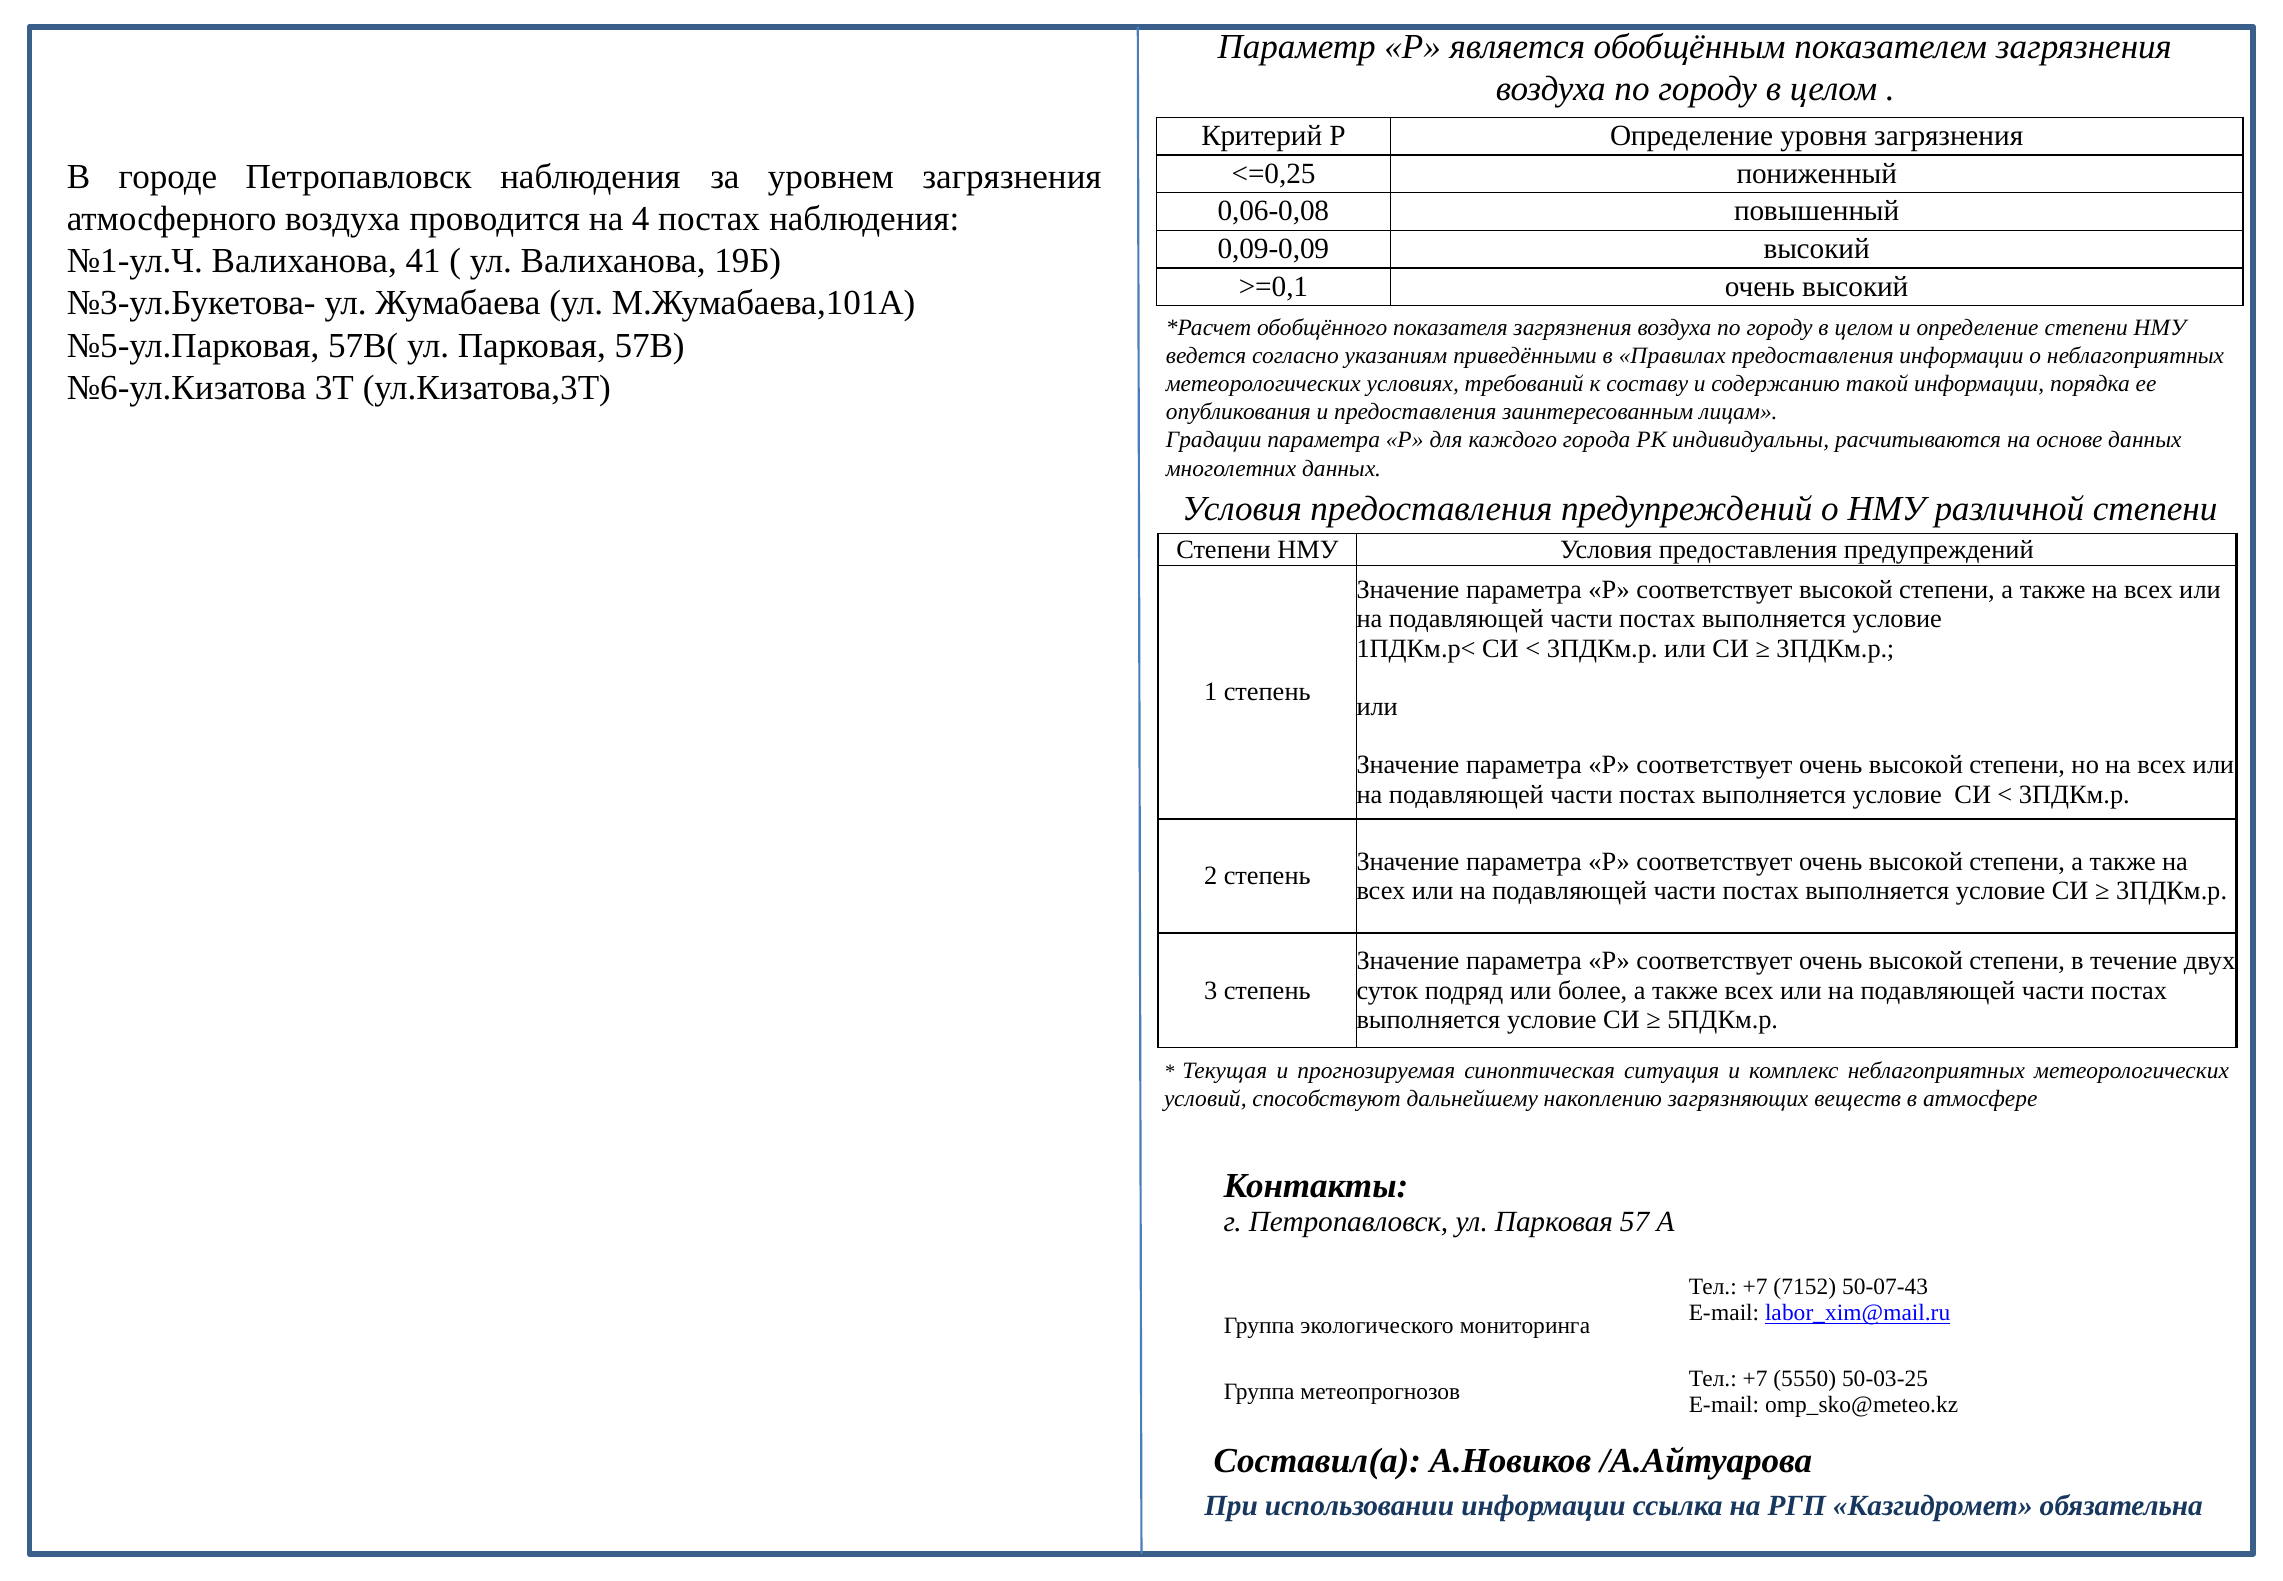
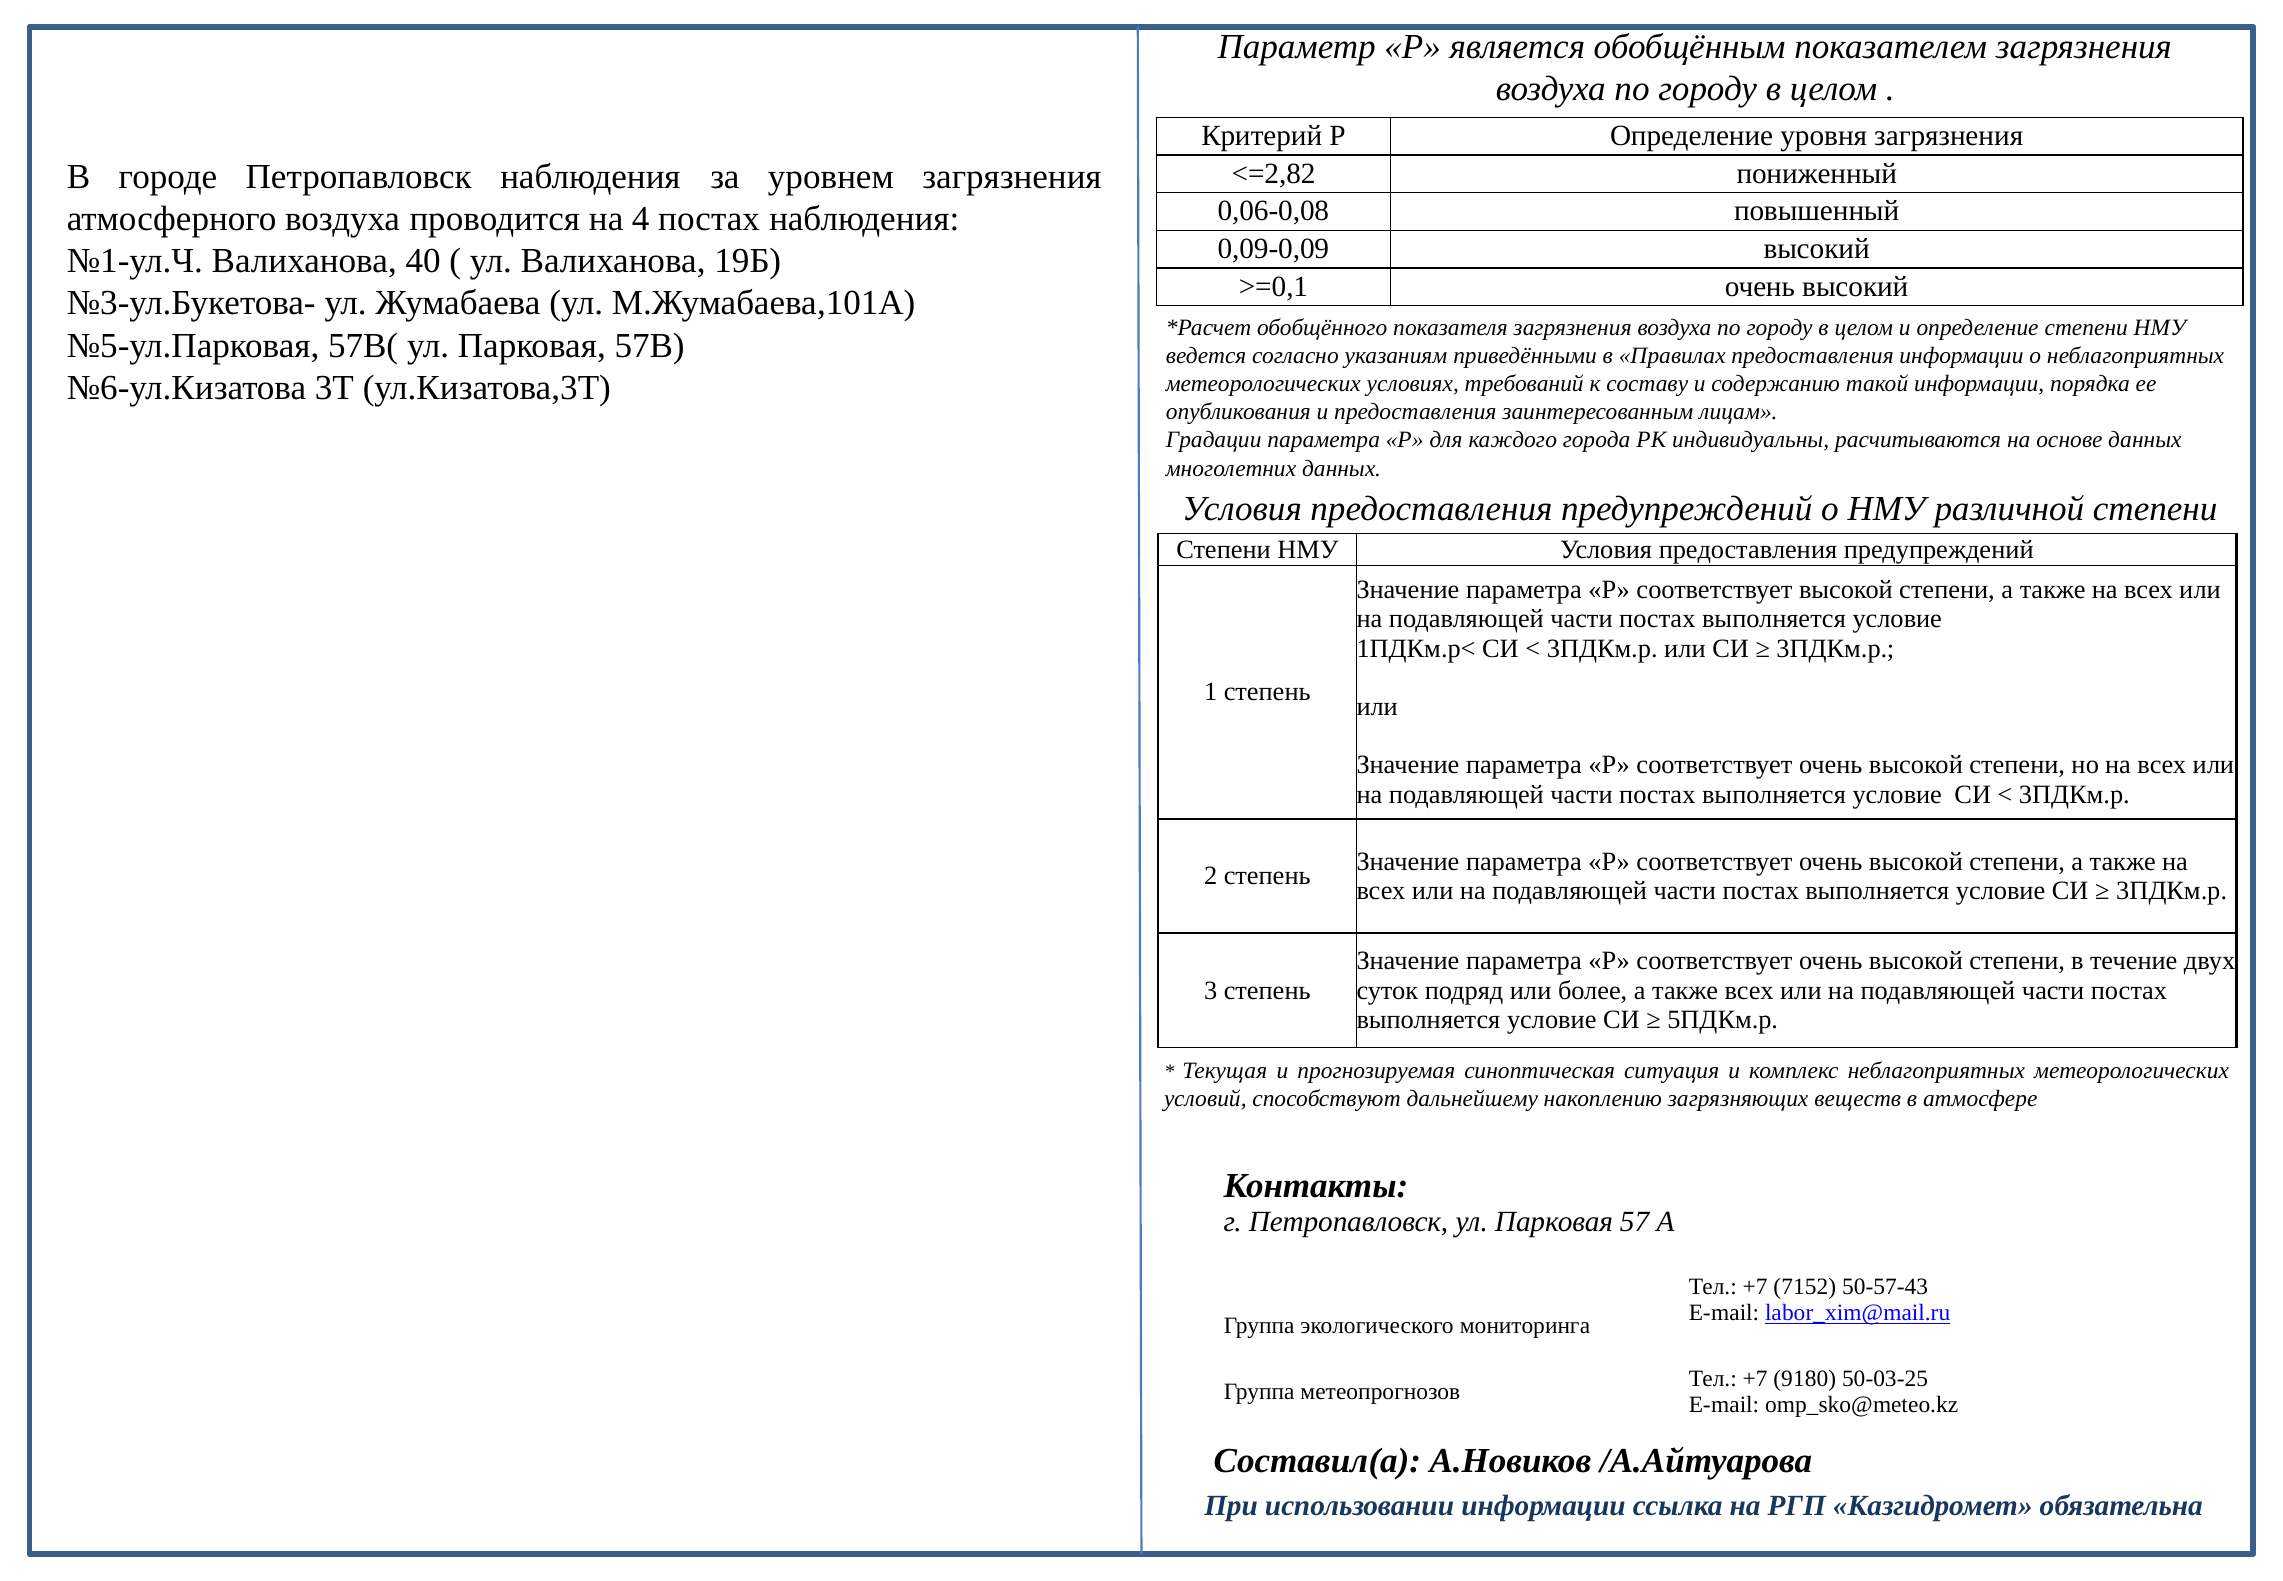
<=0,25: <=0,25 -> <=2,82 (1274, 173)
41: 41 -> 40 (423, 261)
50-07-43: 50-07-43 -> 50-57-43 (1885, 1287)
5550: 5550 -> 9180 (1805, 1378)
